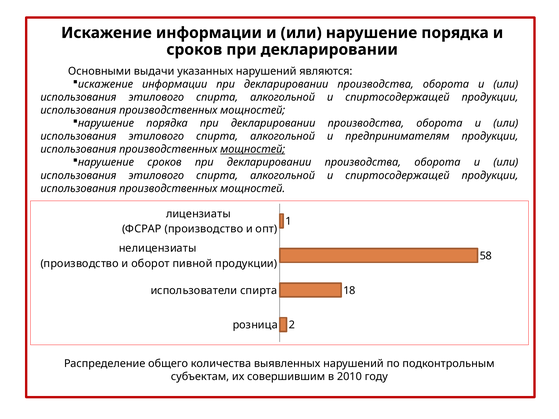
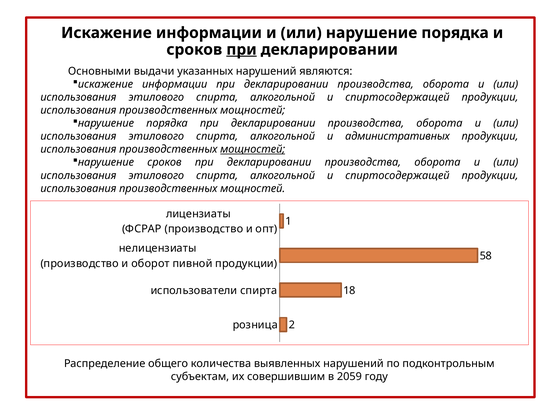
при underline: none -> present (241, 50)
предпринимателям: предпринимателям -> административных (397, 136)
2010: 2010 -> 2059 (349, 377)
